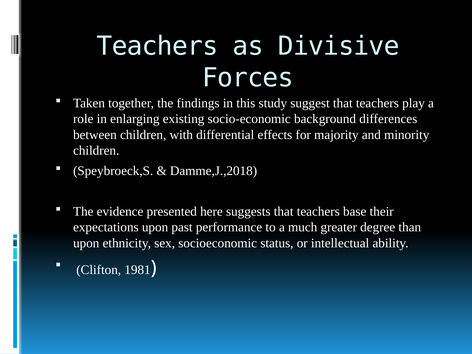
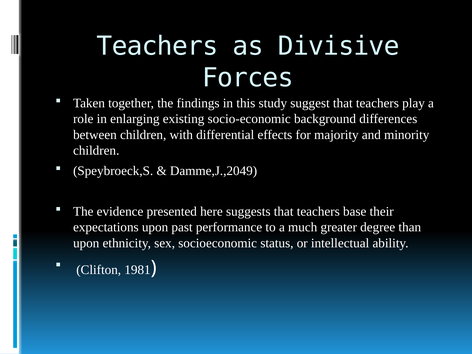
Damme,J.,2018: Damme,J.,2018 -> Damme,J.,2049 (214, 171)
